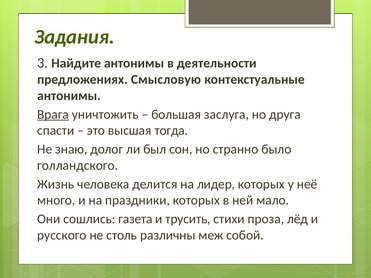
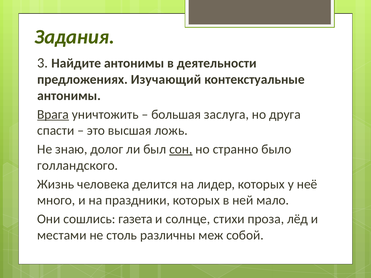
Смысловую: Смысловую -> Изучающий (166, 80)
тогда: тогда -> ложь (171, 131)
сон underline: none -> present (181, 149)
трусить: трусить -> солнце (188, 219)
русского: русского -> местами (62, 235)
